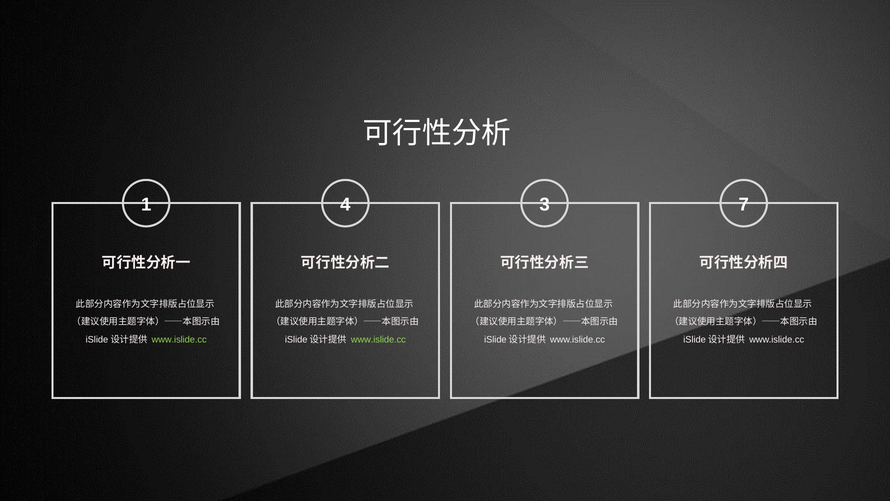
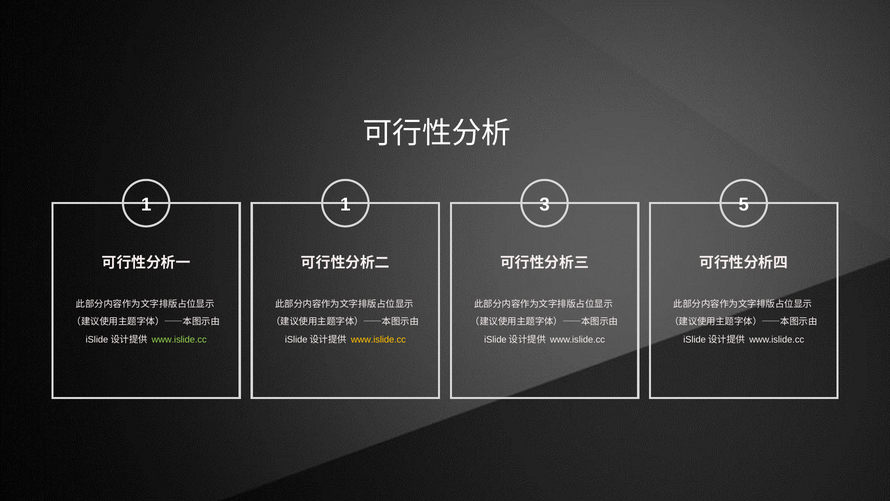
1 4: 4 -> 1 (345, 204)
7: 7 -> 5 (744, 204)
www.islide.cc colour: light green -> yellow (378, 339)
